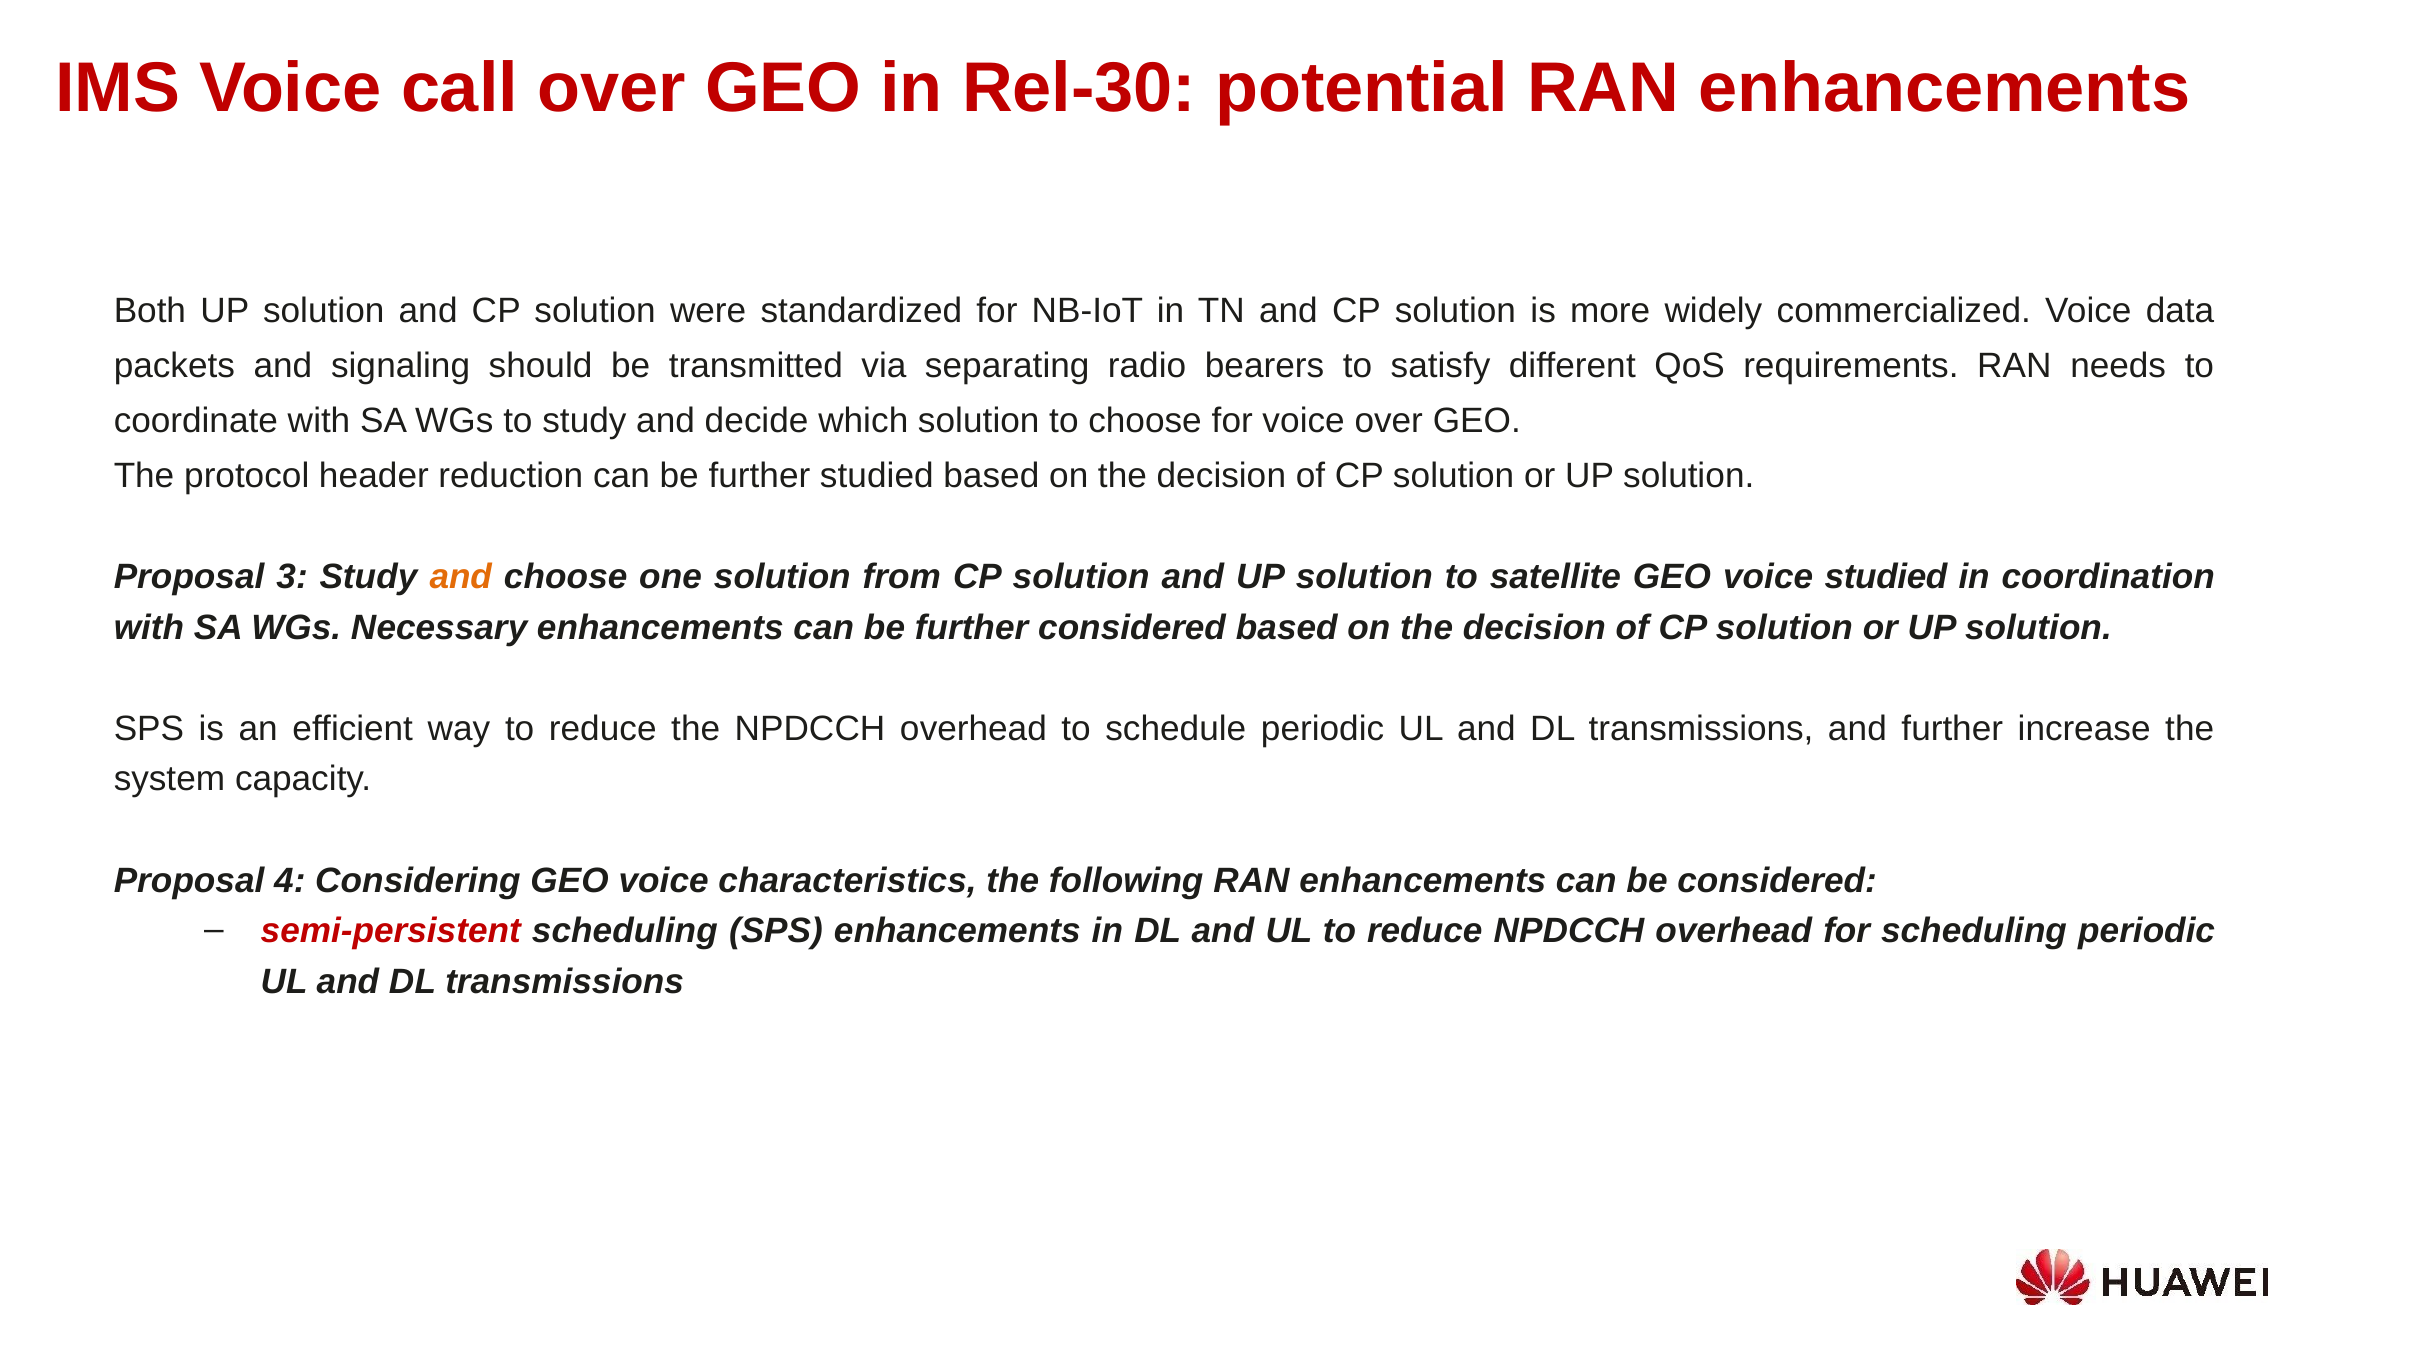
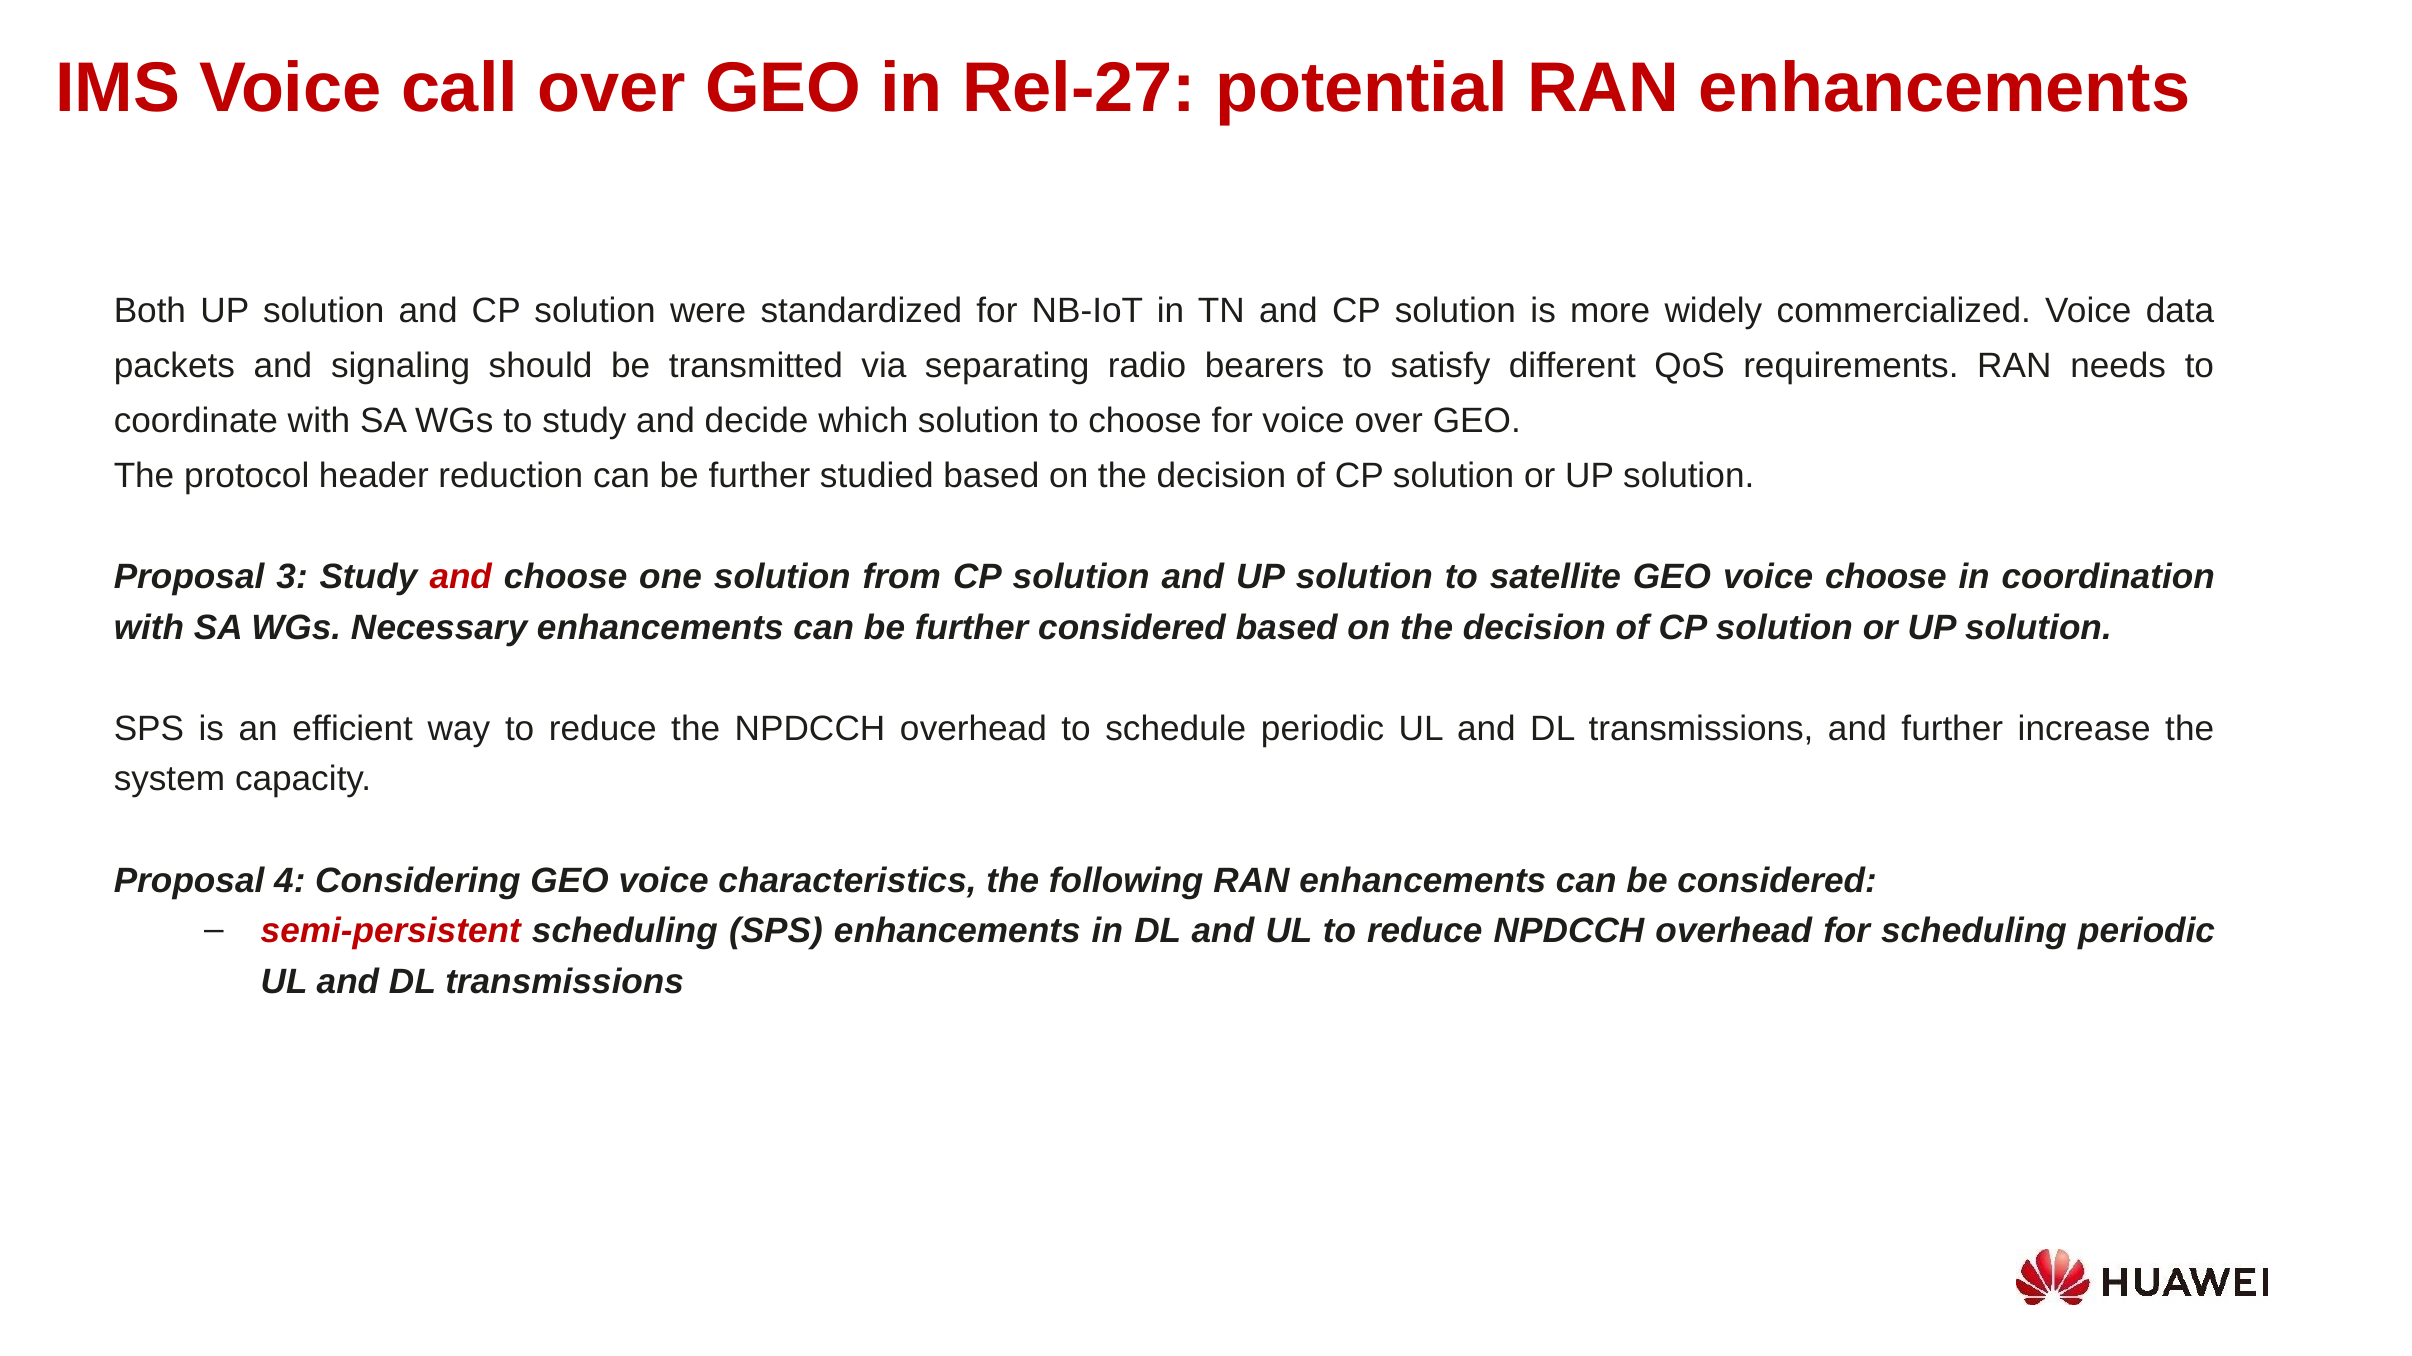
Rel-30: Rel-30 -> Rel-27 (1079, 89)
and colour: orange -> red (461, 577)
voice studied: studied -> choose (1886, 577)
